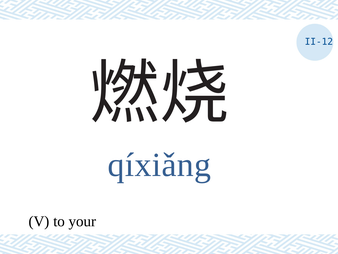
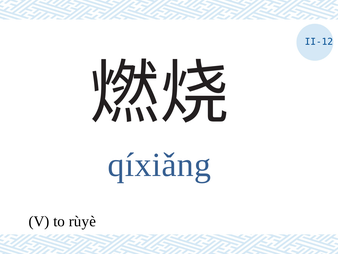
your: your -> rùyè (82, 221)
